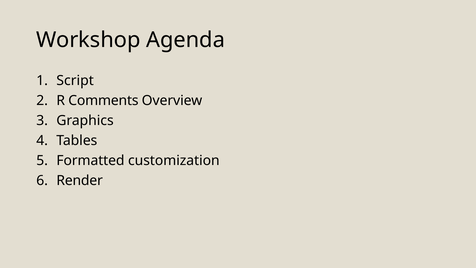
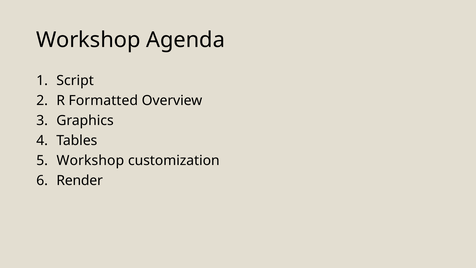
Comments: Comments -> Formatted (103, 100)
Formatted: Formatted -> Workshop (90, 160)
